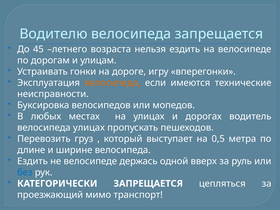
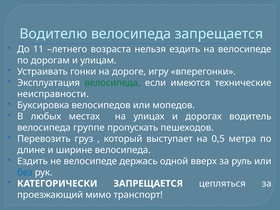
45: 45 -> 11 (38, 49)
велосипеда colour: orange -> green (112, 83)
велосипеда улицах: улицах -> группе (89, 128)
